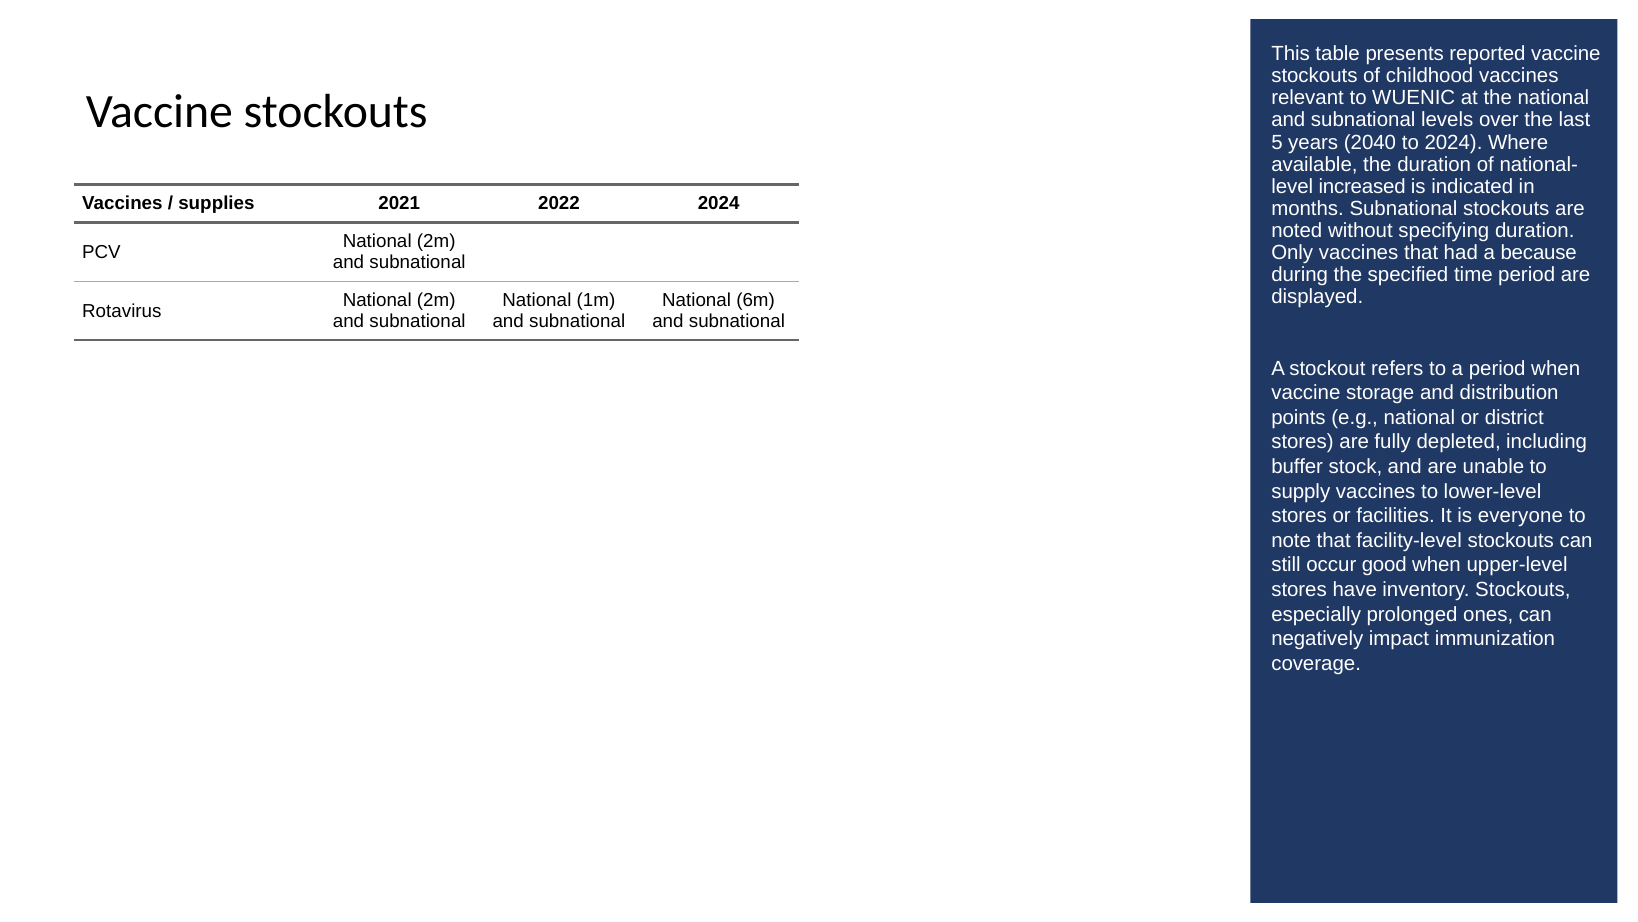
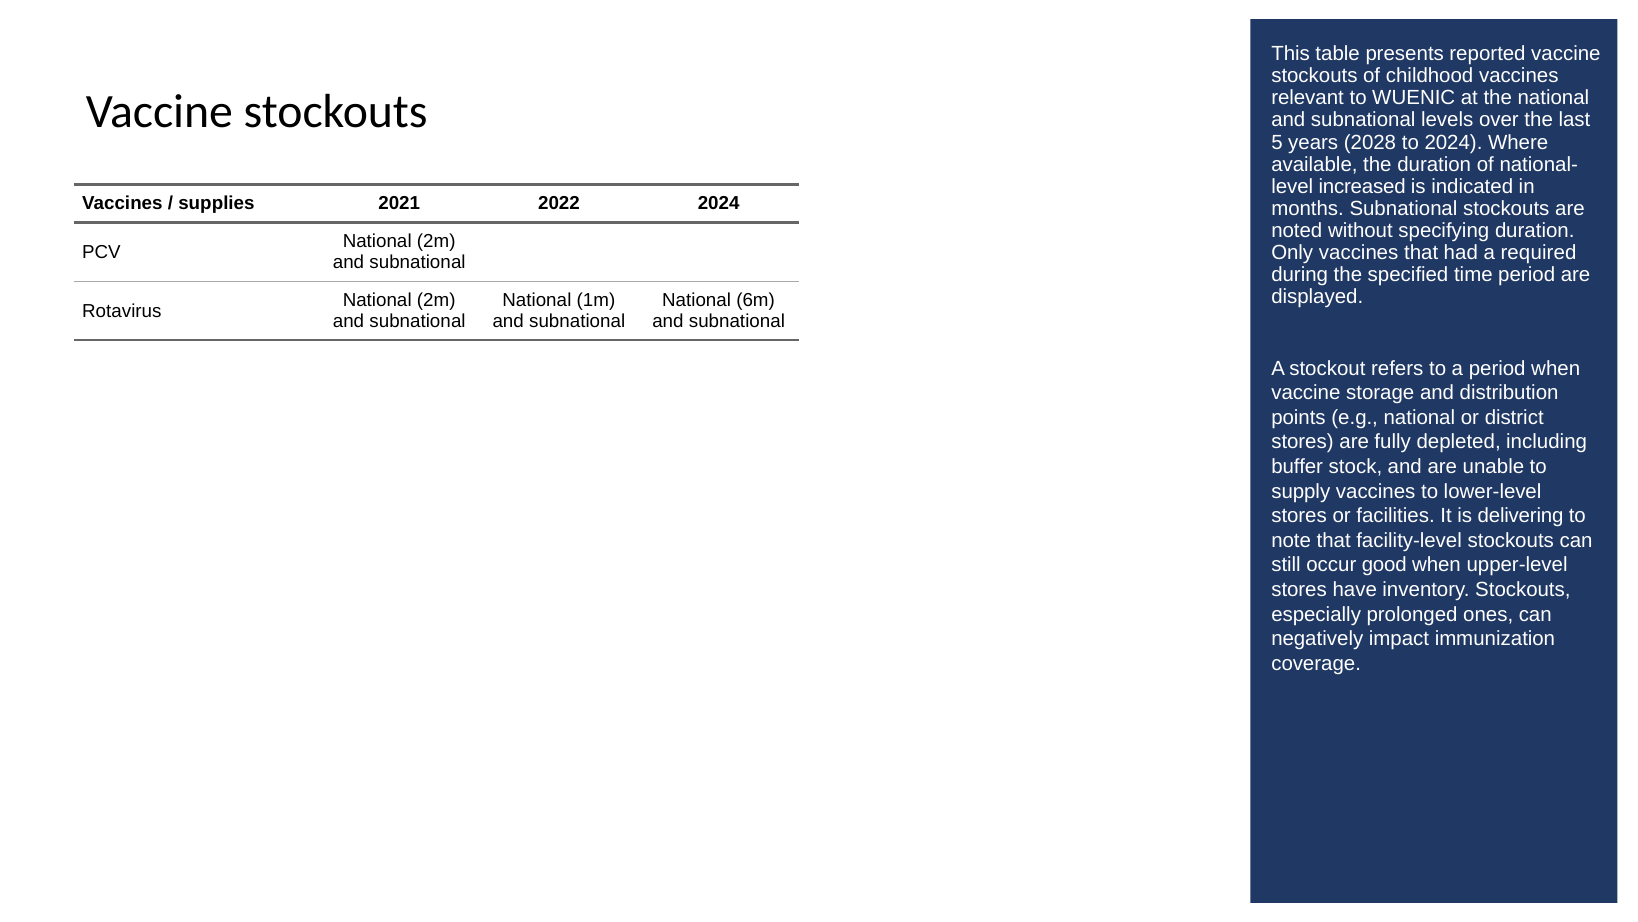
2040: 2040 -> 2028 (1370, 142)
because: because -> required (1539, 253)
everyone: everyone -> delivering (1521, 516)
